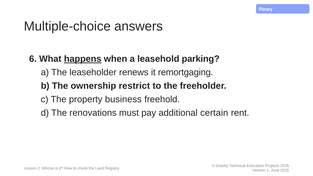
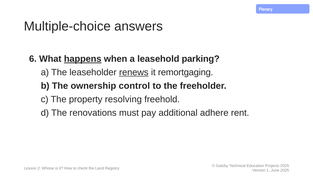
renews underline: none -> present (134, 72)
restrict: restrict -> control (134, 86)
business: business -> resolving (123, 99)
certain: certain -> adhere (214, 113)
